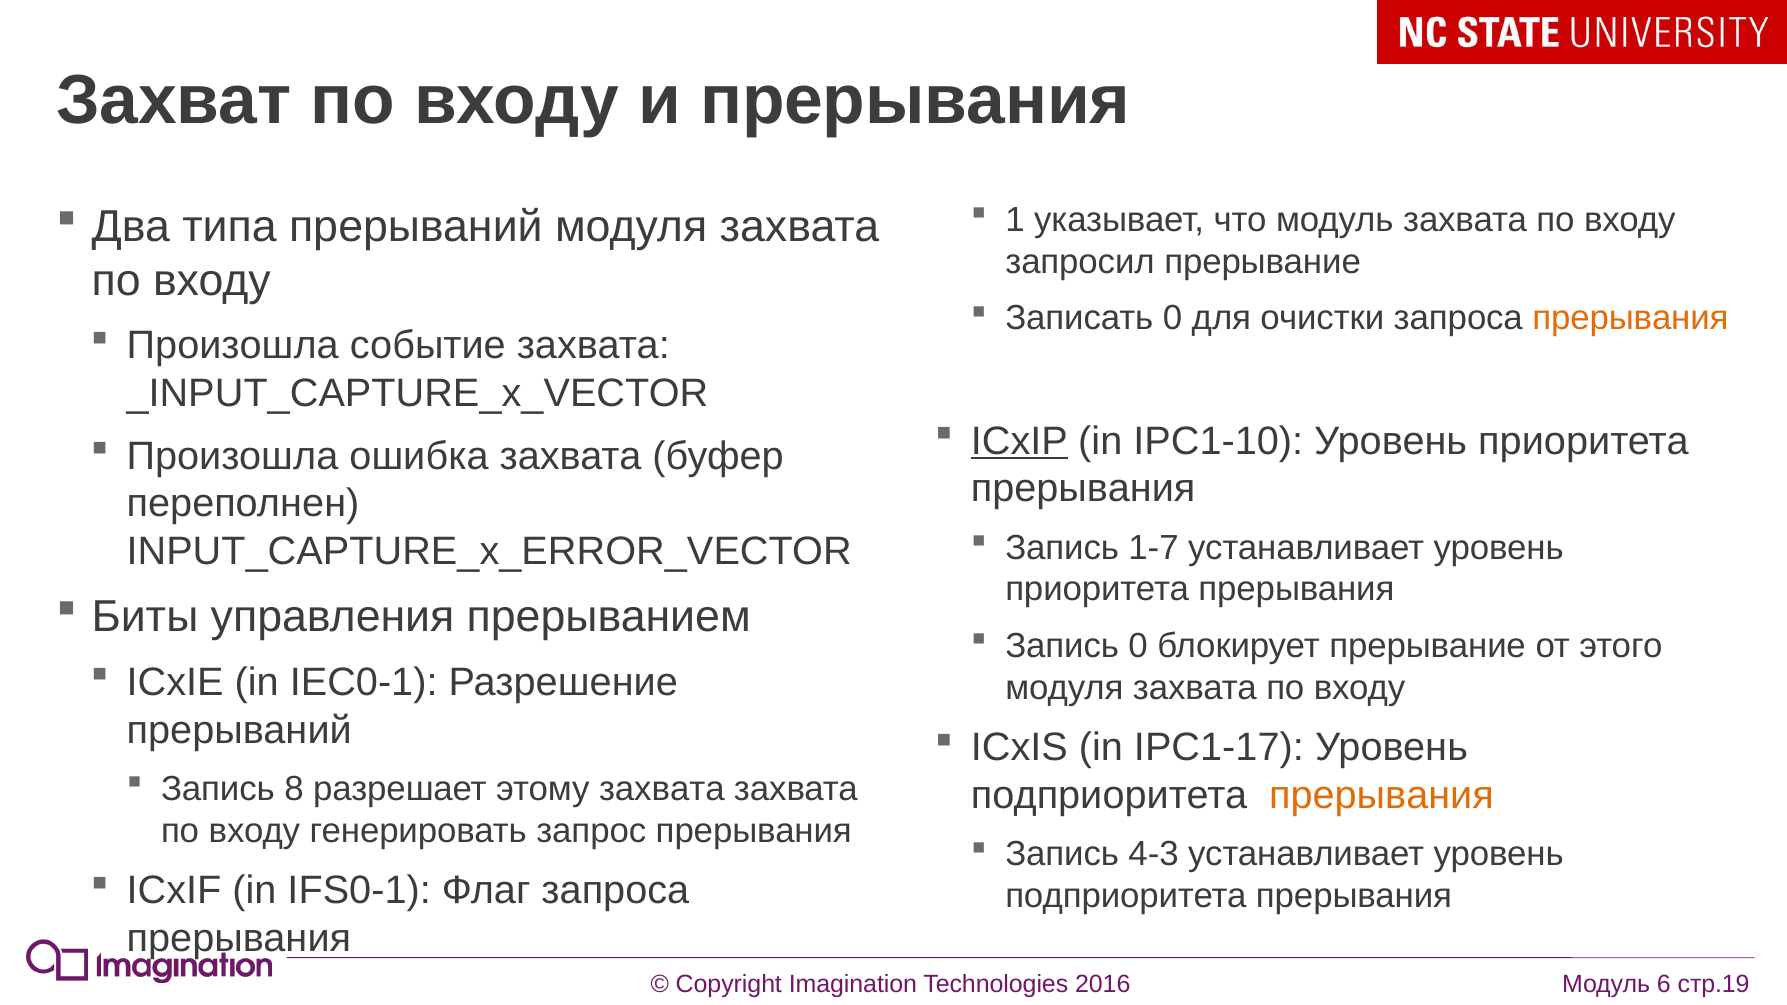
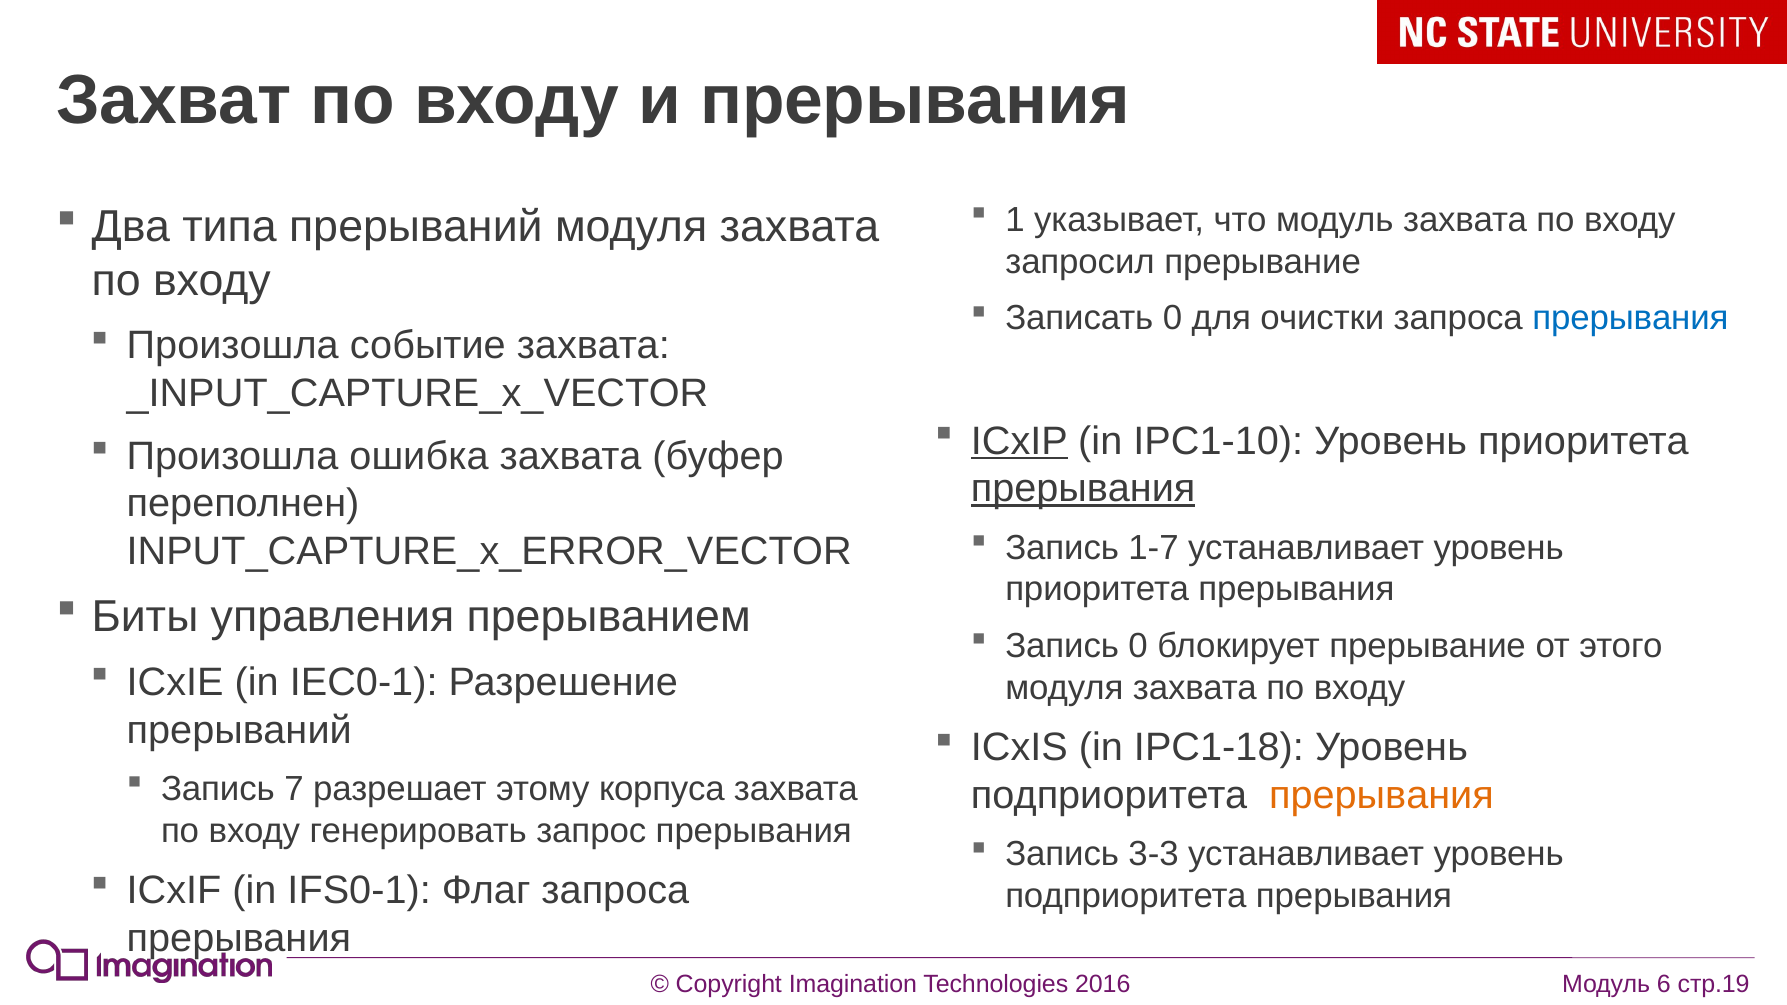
прерывания colour: orange -> blue (1630, 318)
прерывания underline: none -> present (1083, 489)
IPC1-17: IPC1-17 -> IPC1-18 (1219, 748)
8: 8 -> 7 (294, 789)
этому захвата: захвата -> корпуса (662, 789)
4-3: 4-3 -> 3-3 (1154, 855)
